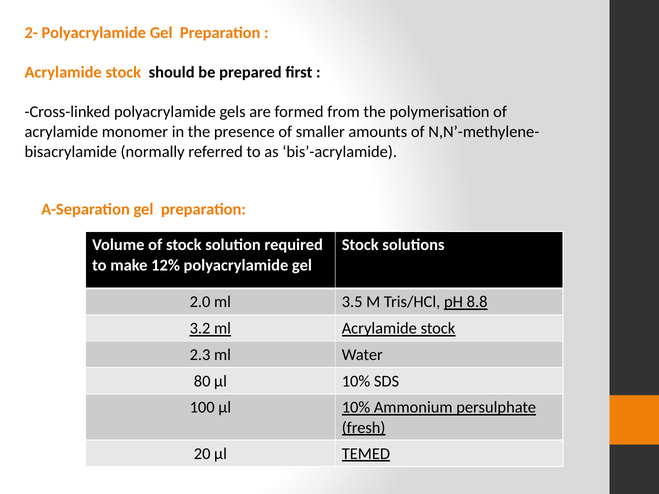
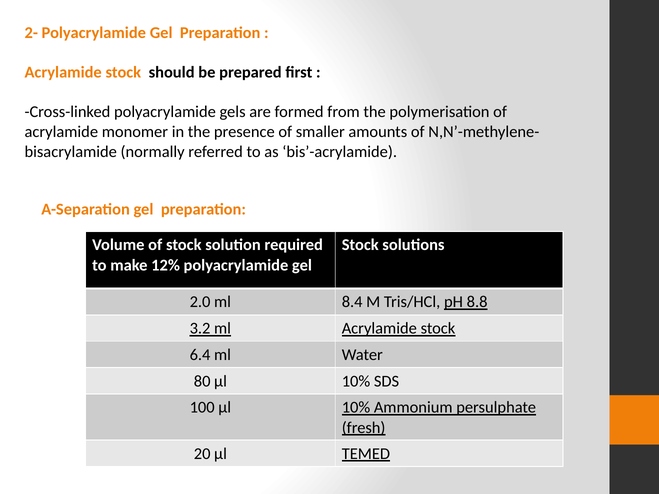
3.5: 3.5 -> 8.4 (352, 302)
2.3: 2.3 -> 6.4 (200, 355)
